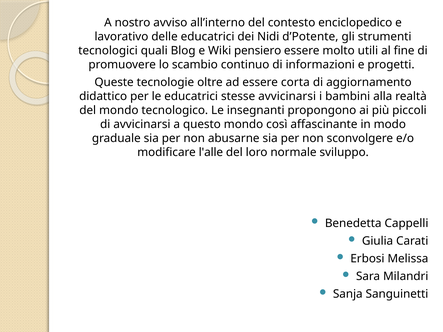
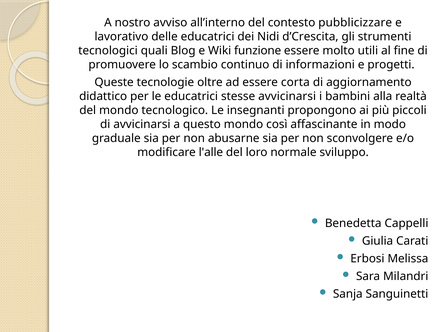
enciclopedico: enciclopedico -> pubblicizzare (355, 23)
d’Potente: d’Potente -> d’Crescita (310, 37)
pensiero: pensiero -> funzione (258, 51)
